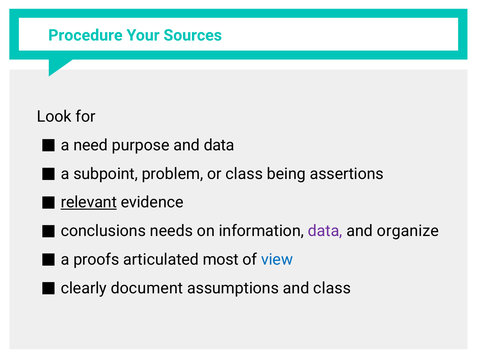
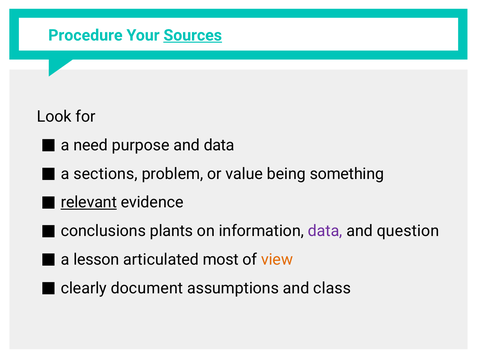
Sources underline: none -> present (193, 35)
subpoint: subpoint -> sections (105, 174)
or class: class -> value (244, 174)
assertions: assertions -> something (347, 174)
needs: needs -> plants (172, 231)
organize: organize -> question (408, 231)
proofs: proofs -> lesson (96, 259)
view colour: blue -> orange (277, 259)
